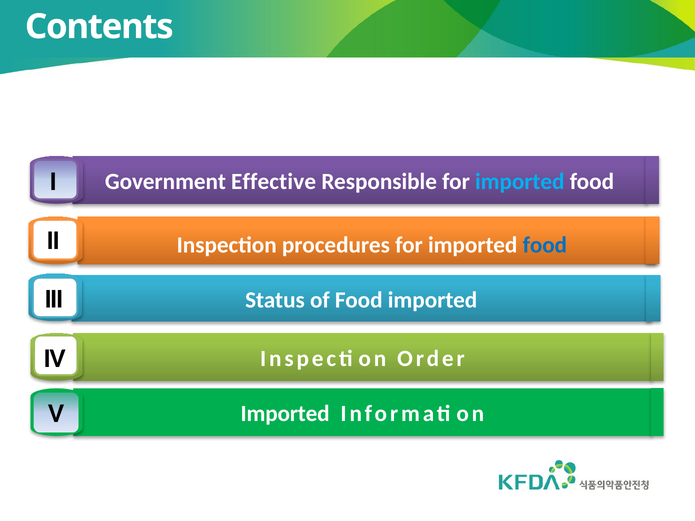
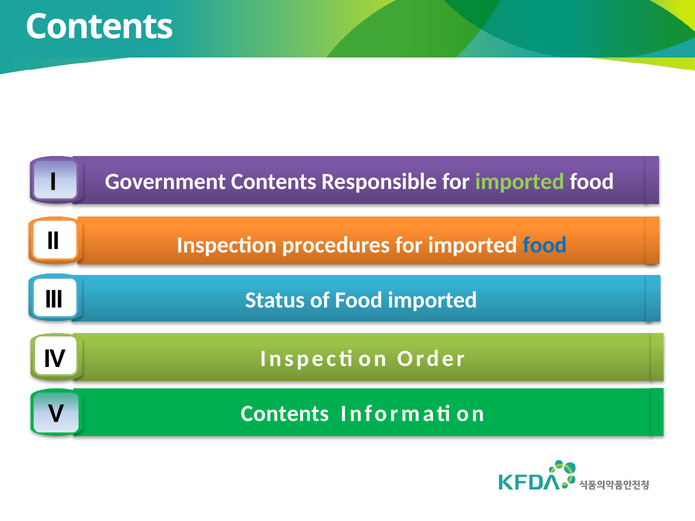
Government Effective: Effective -> Contents (274, 182)
imported colour: light blue -> light green (520, 182)
Imported: Imported -> Contents (285, 414)
